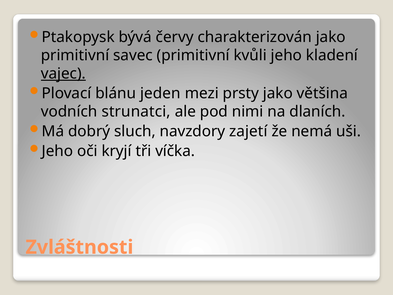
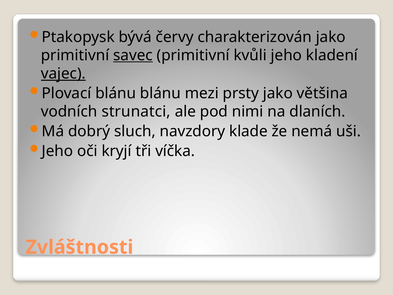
savec underline: none -> present (133, 55)
blánu jeden: jeden -> blánu (160, 93)
zajetí: zajetí -> klade (248, 131)
